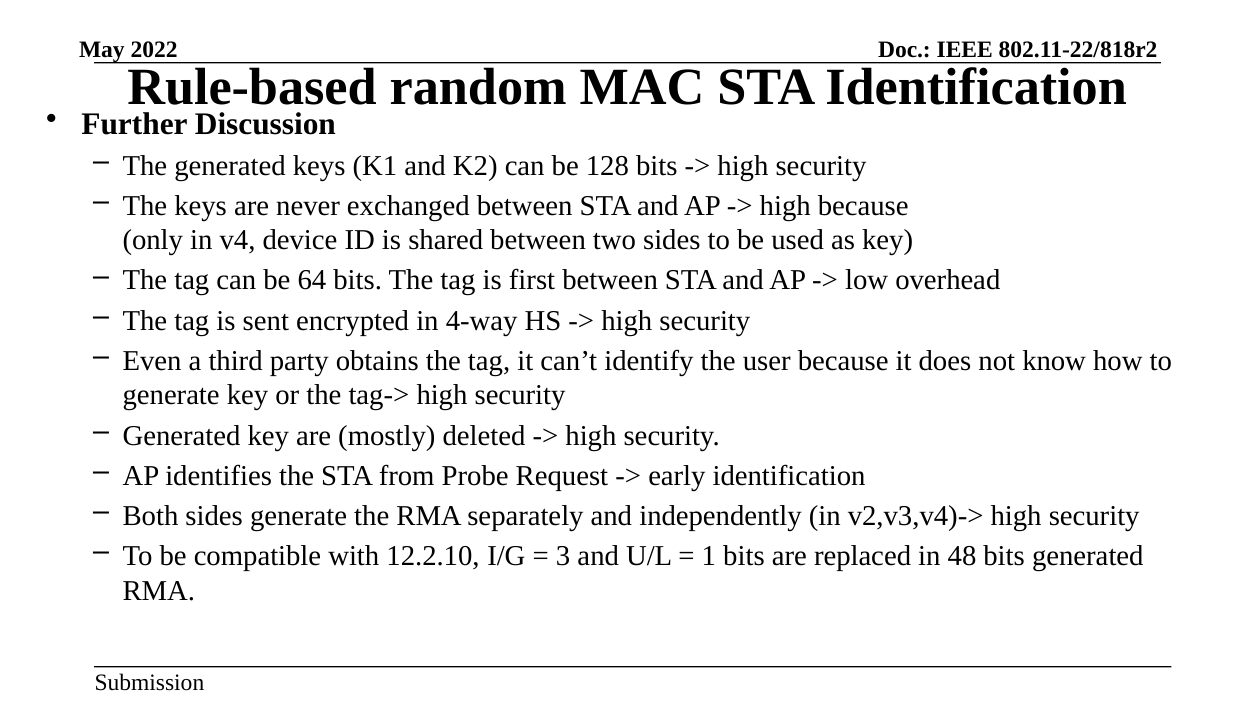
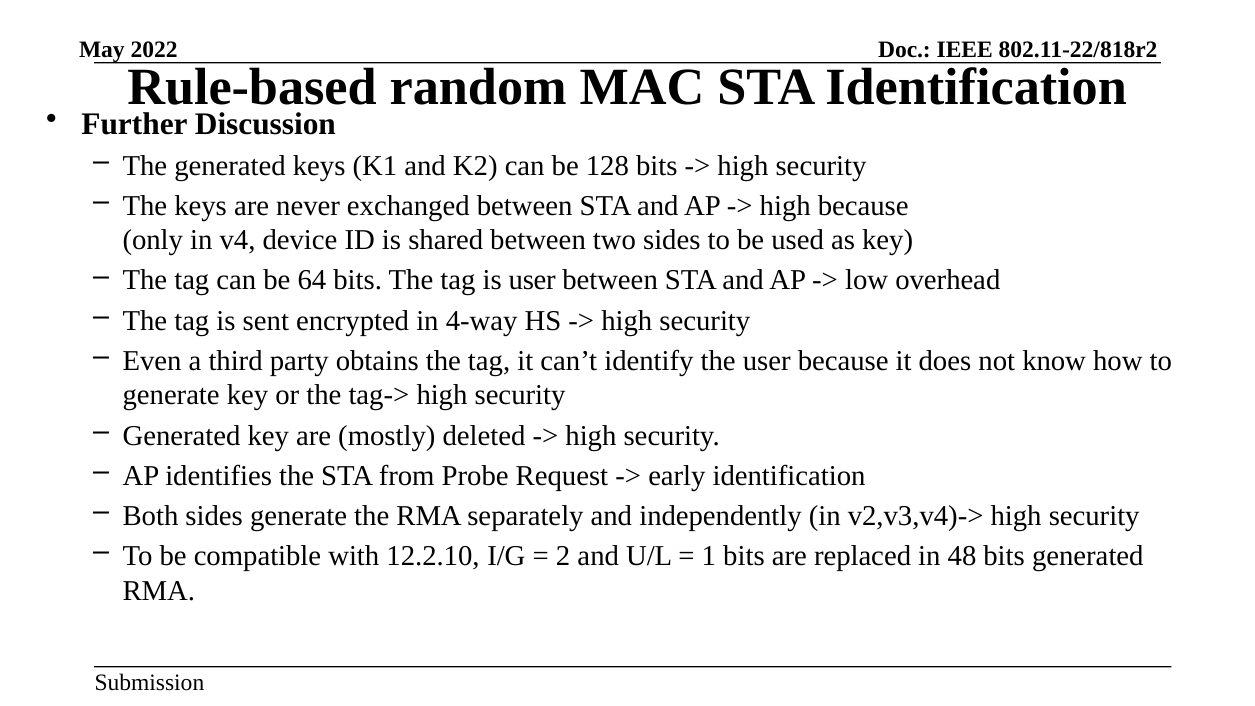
is first: first -> user (532, 280)
3: 3 -> 2 (563, 556)
